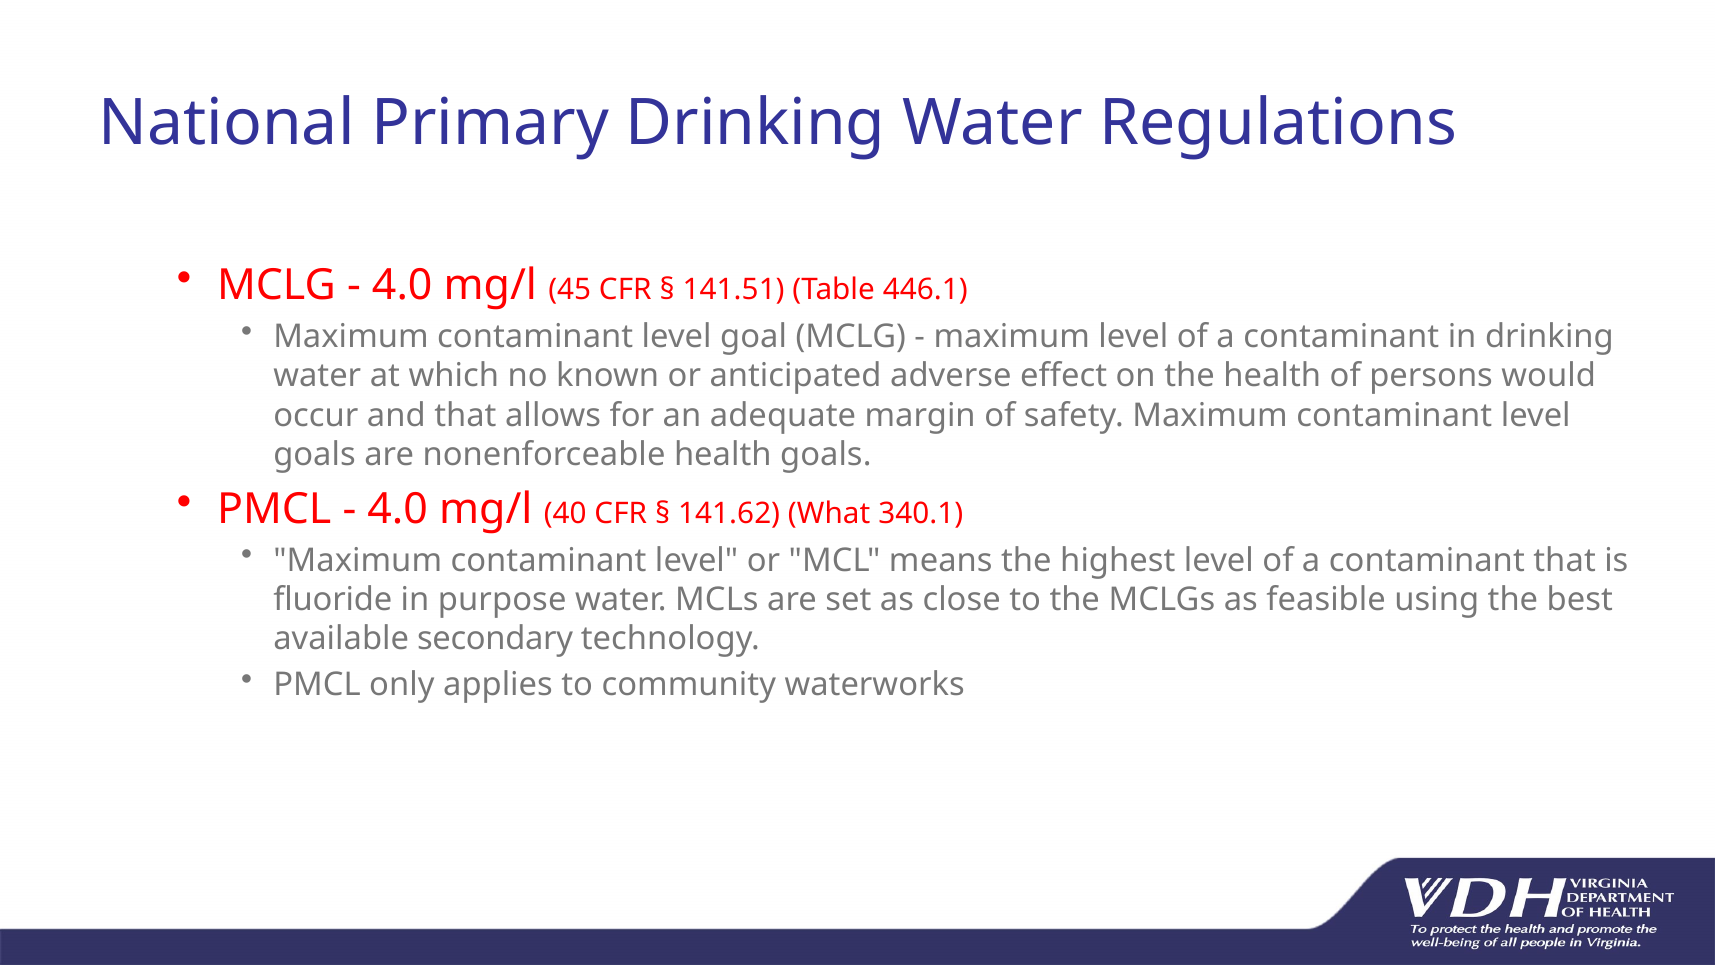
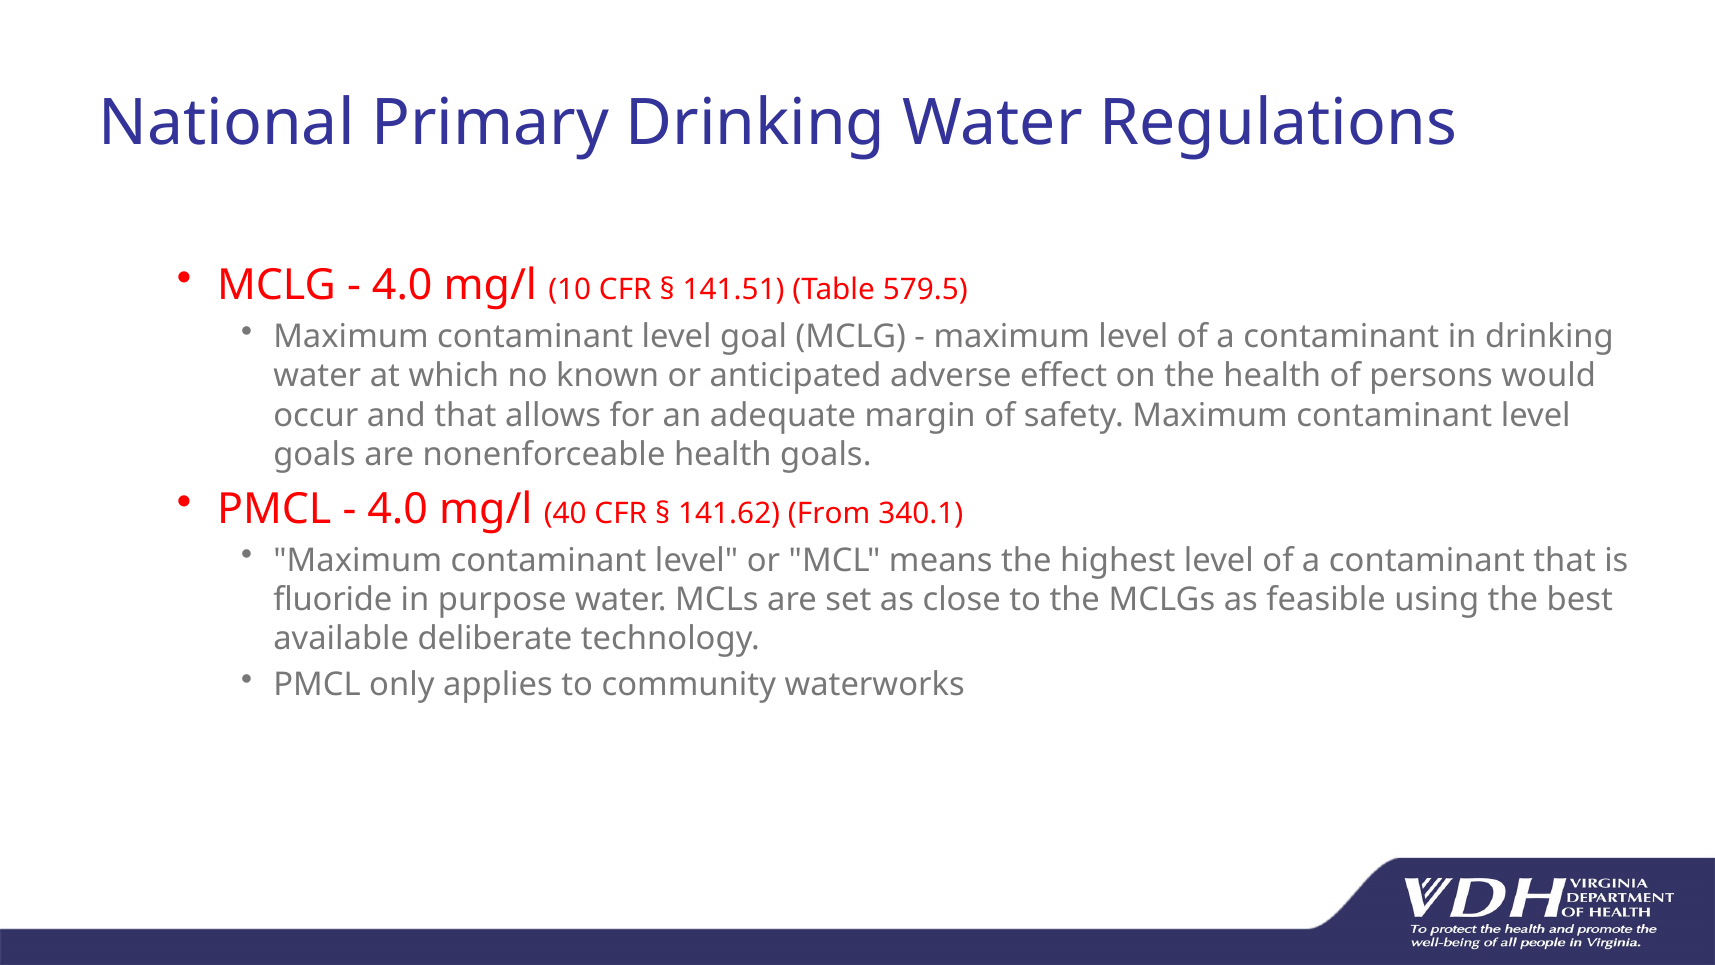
45: 45 -> 10 (570, 290)
446.1: 446.1 -> 579.5 (925, 290)
What: What -> From (829, 513)
secondary: secondary -> deliberate (495, 639)
